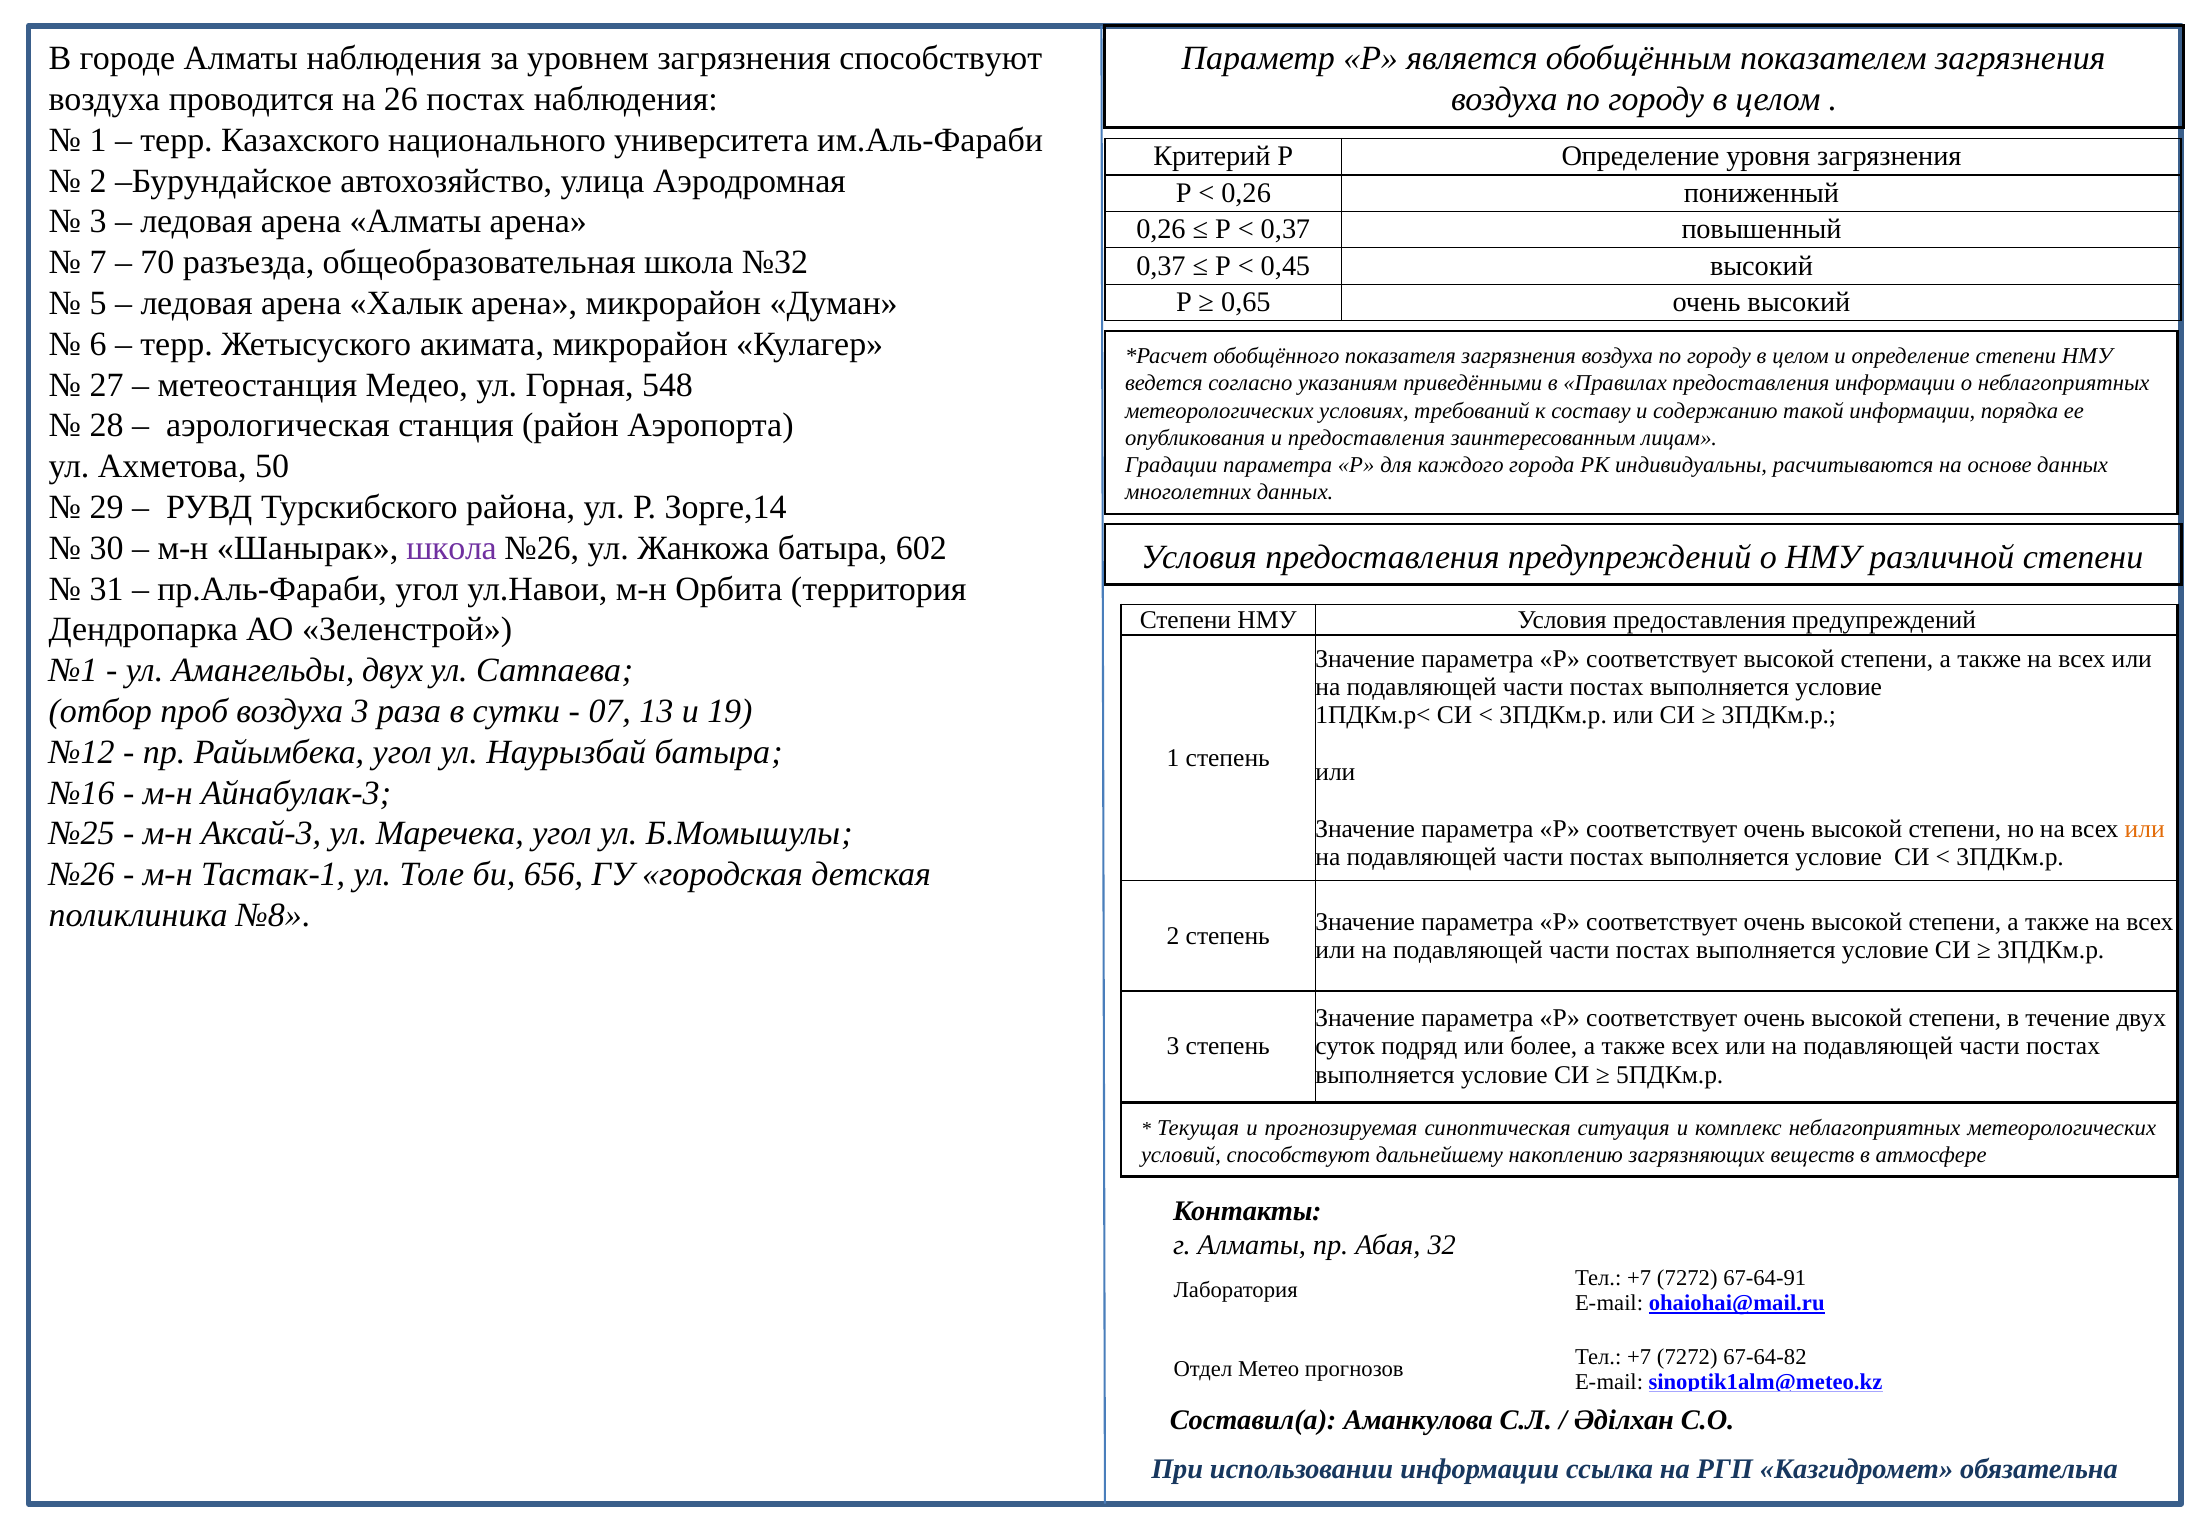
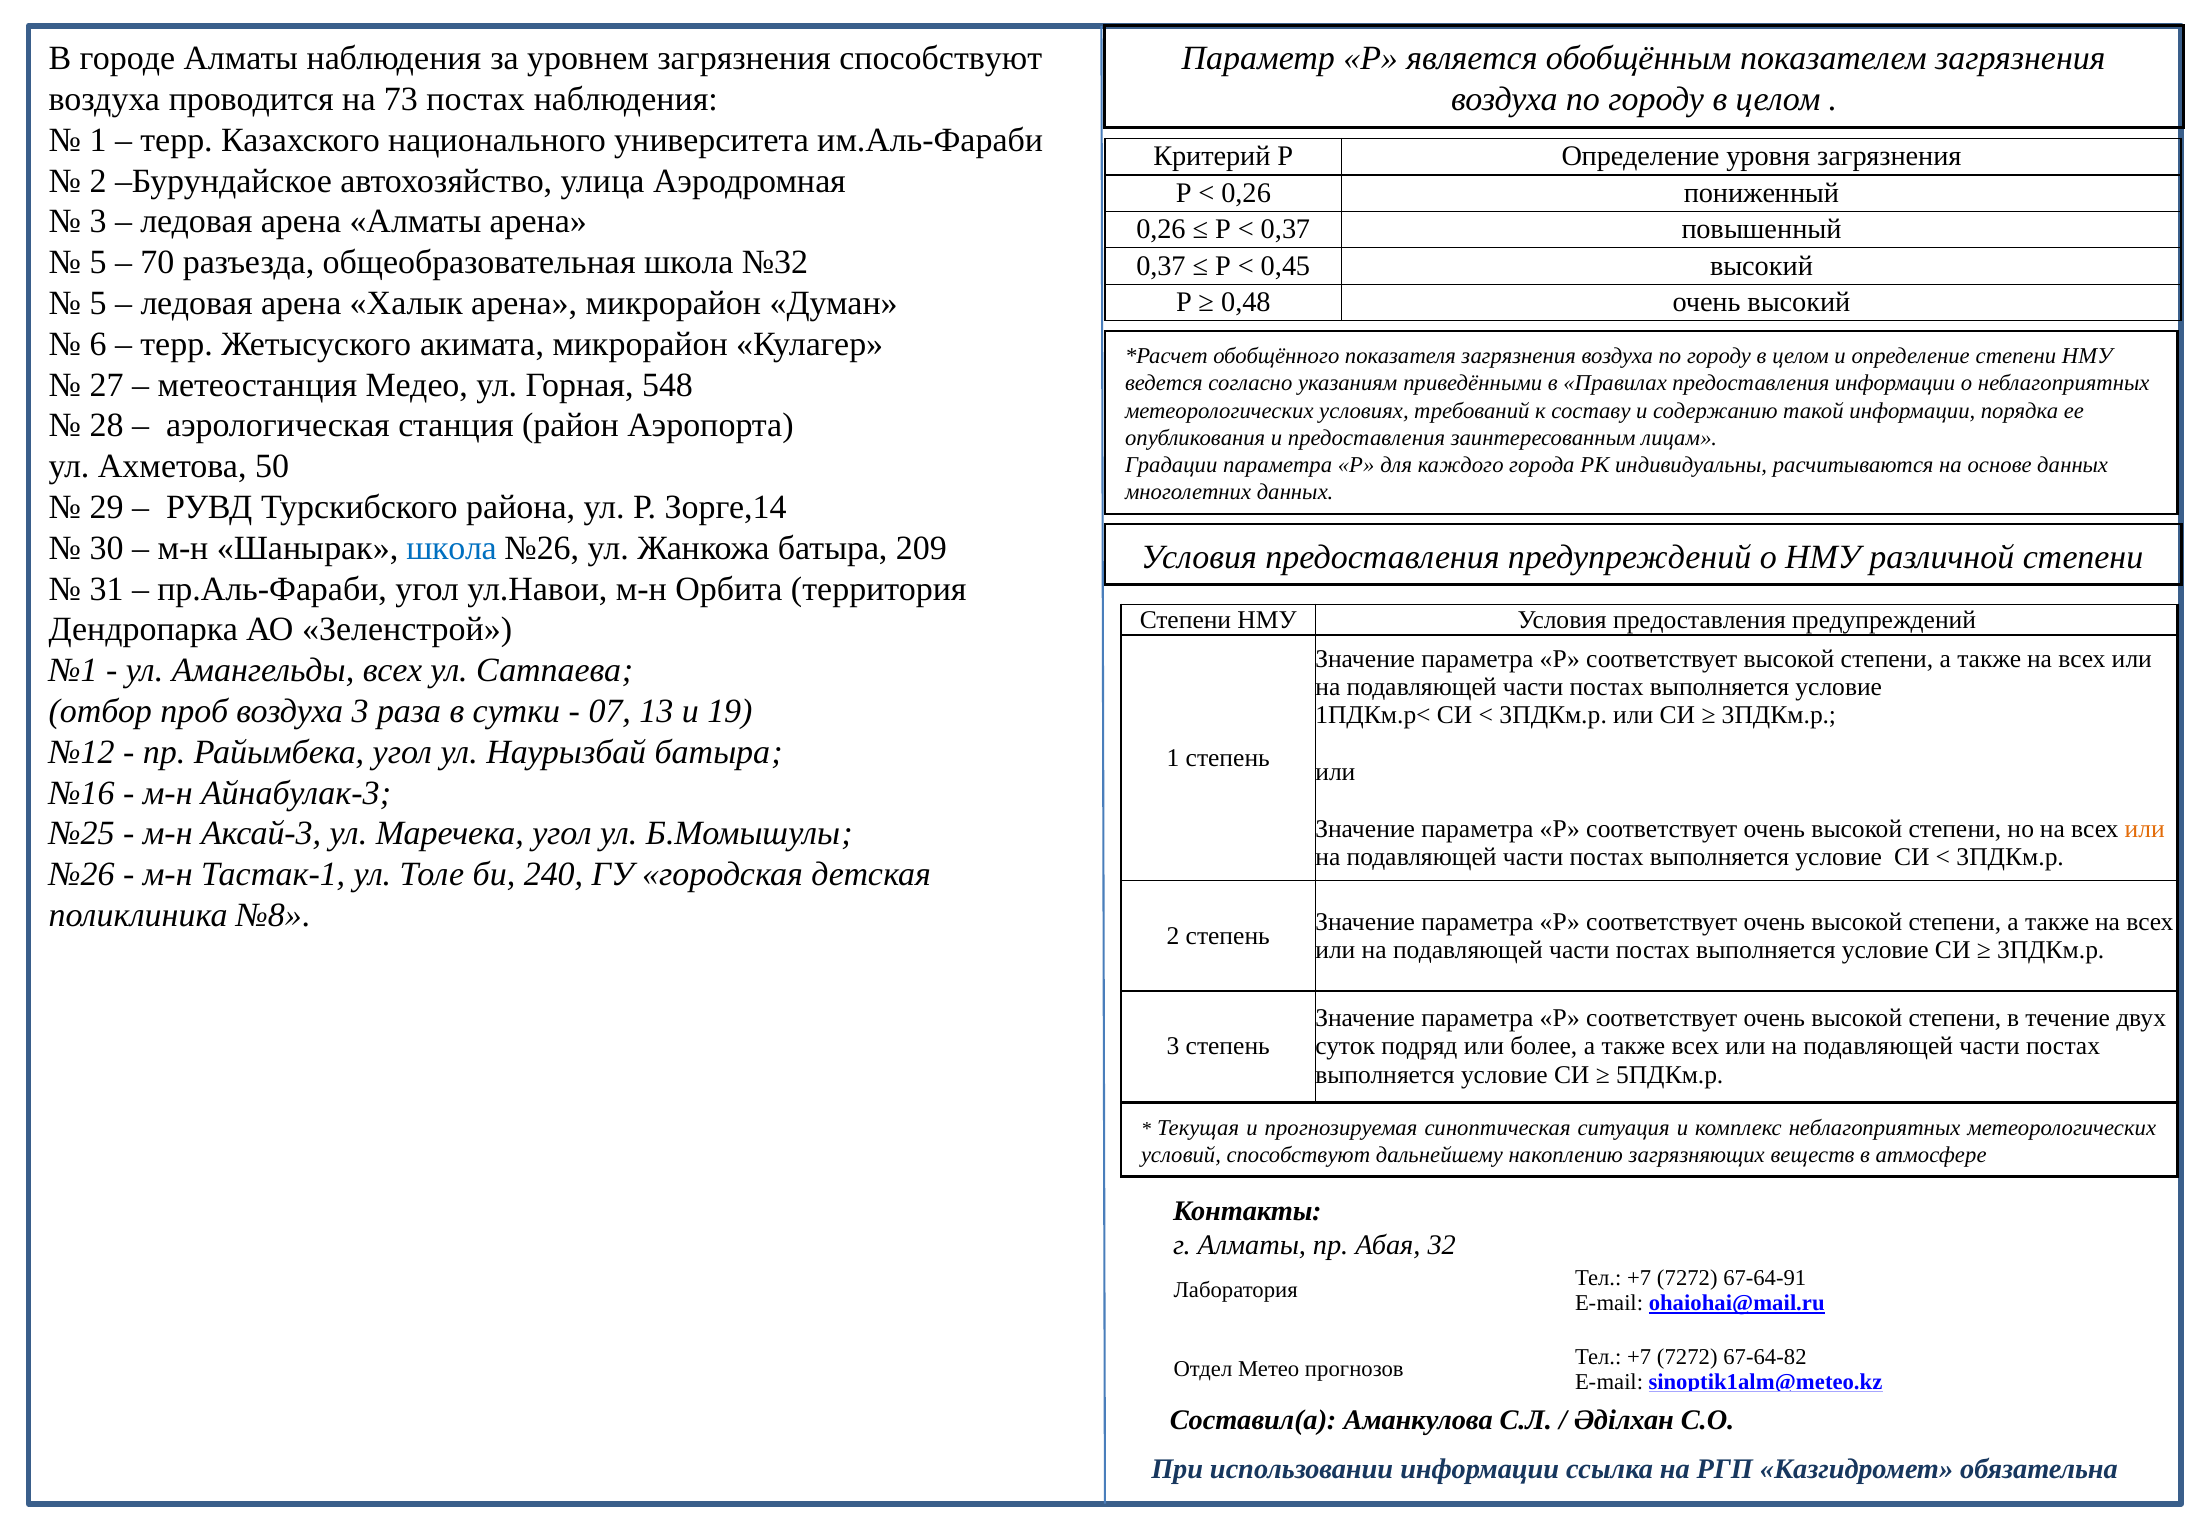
26: 26 -> 73 (401, 99)
7: 7 -> 5 (98, 263)
0,65: 0,65 -> 0,48 (1246, 302)
школа colour: purple -> blue (452, 548)
602: 602 -> 209 (921, 548)
Амангельды двух: двух -> всех (392, 671)
656: 656 -> 240 (554, 875)
